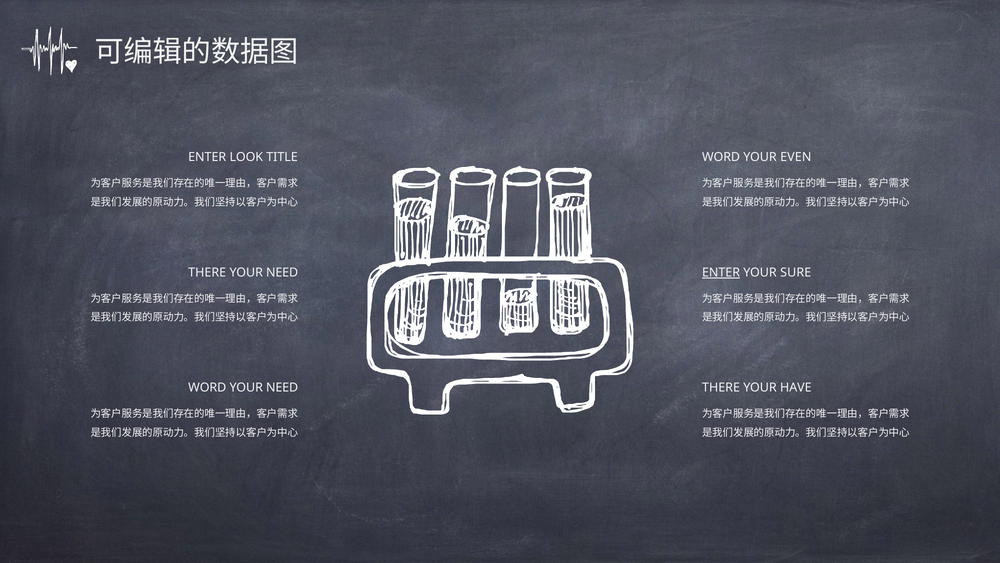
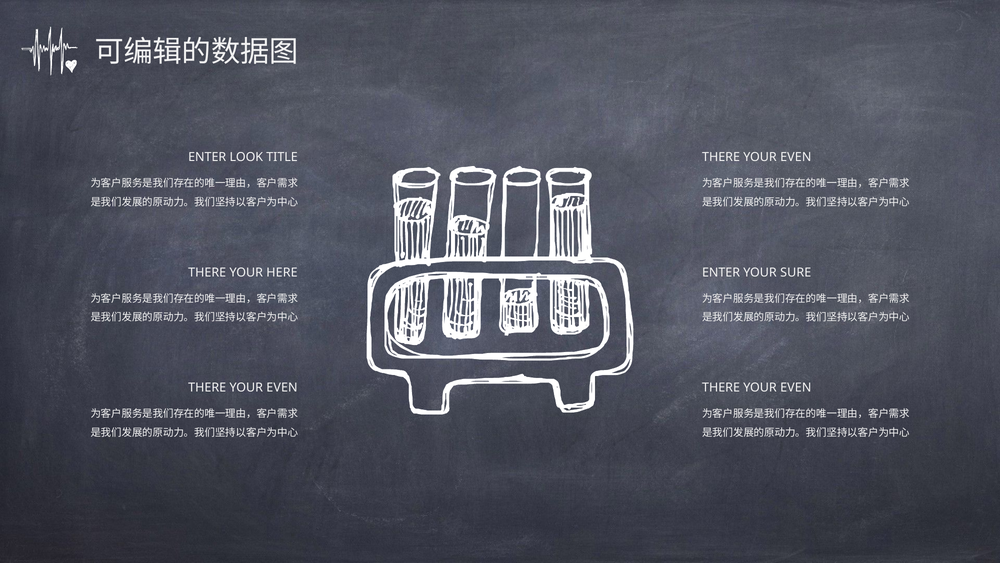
WORD: WORD -> THERE (721, 157)
NEED: NEED -> HERE (282, 272)
ENTER underline: present -> none (721, 272)
WORD: WORD -> THERE (207, 387)
NEED: NEED -> EVEN (282, 387)
HAVE: HAVE -> EVEN (796, 387)
